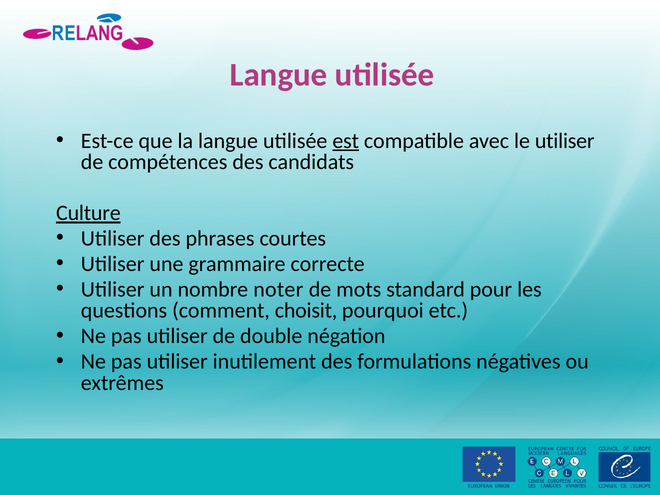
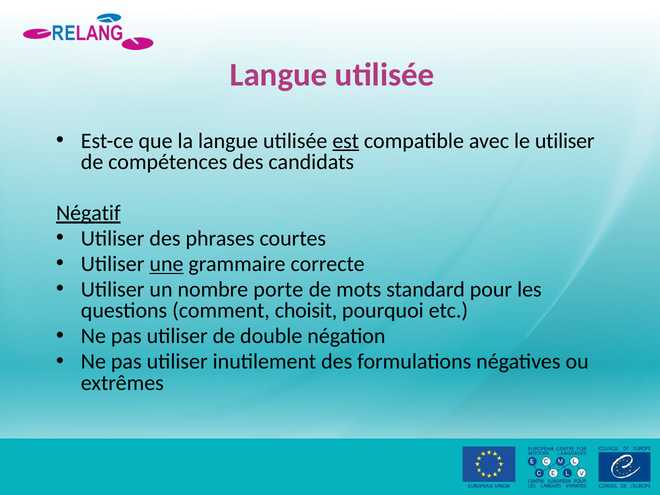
Culture: Culture -> Négatif (88, 213)
une underline: none -> present (167, 264)
noter: noter -> porte (278, 290)
